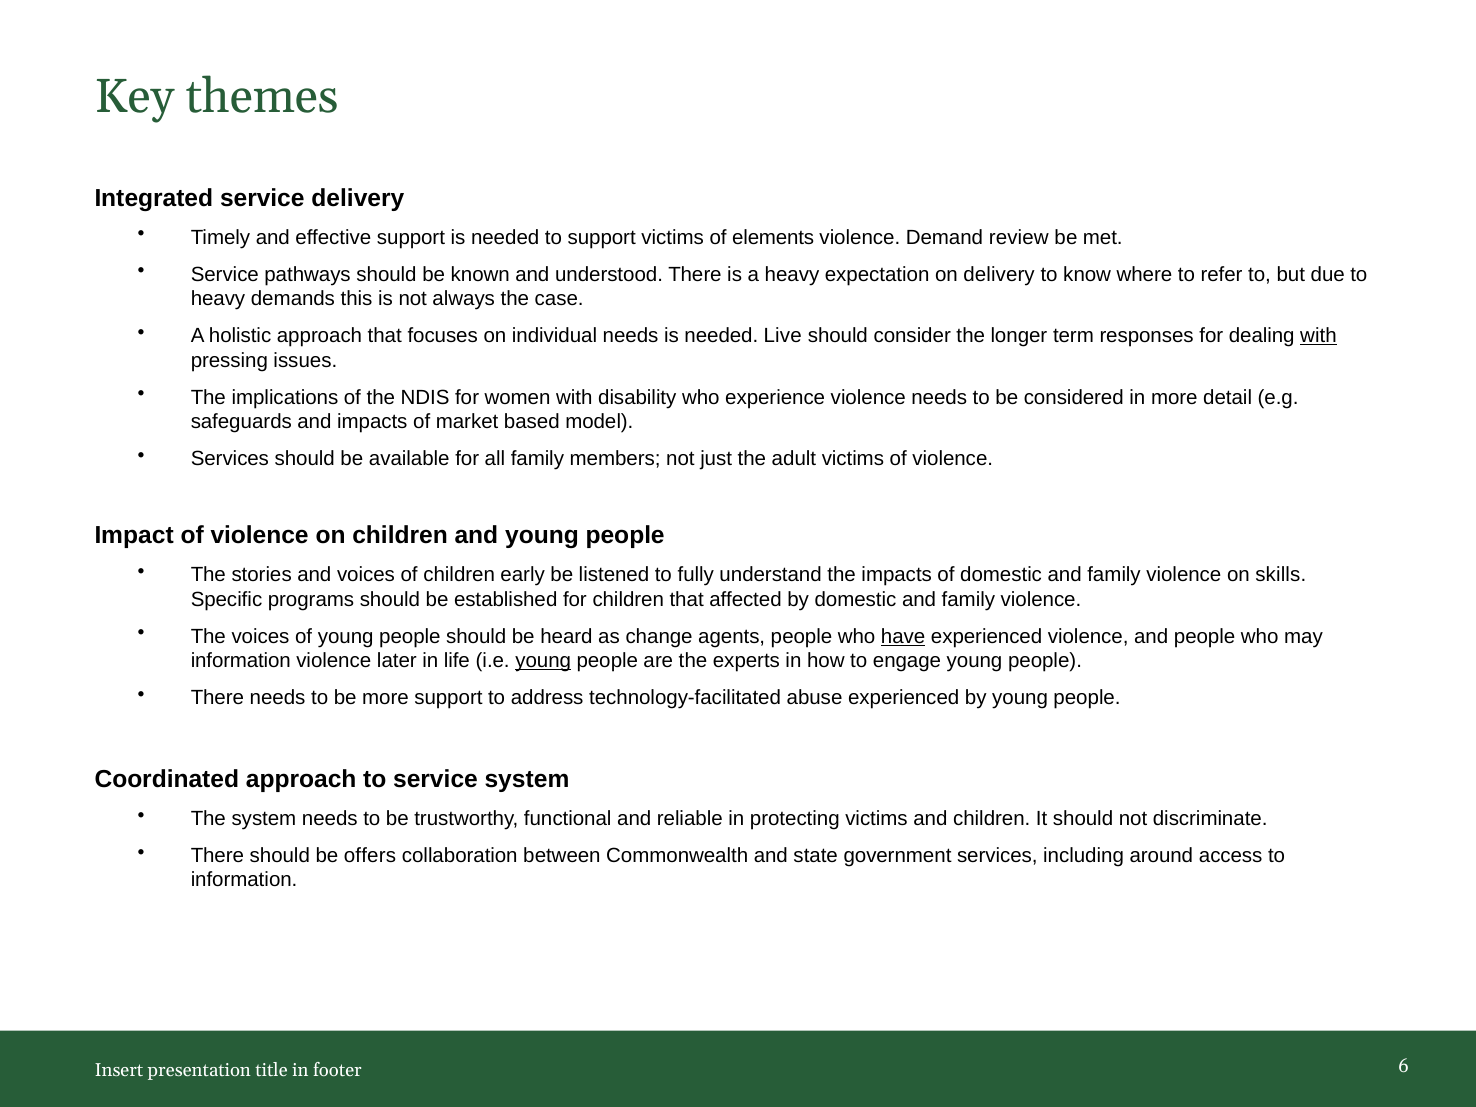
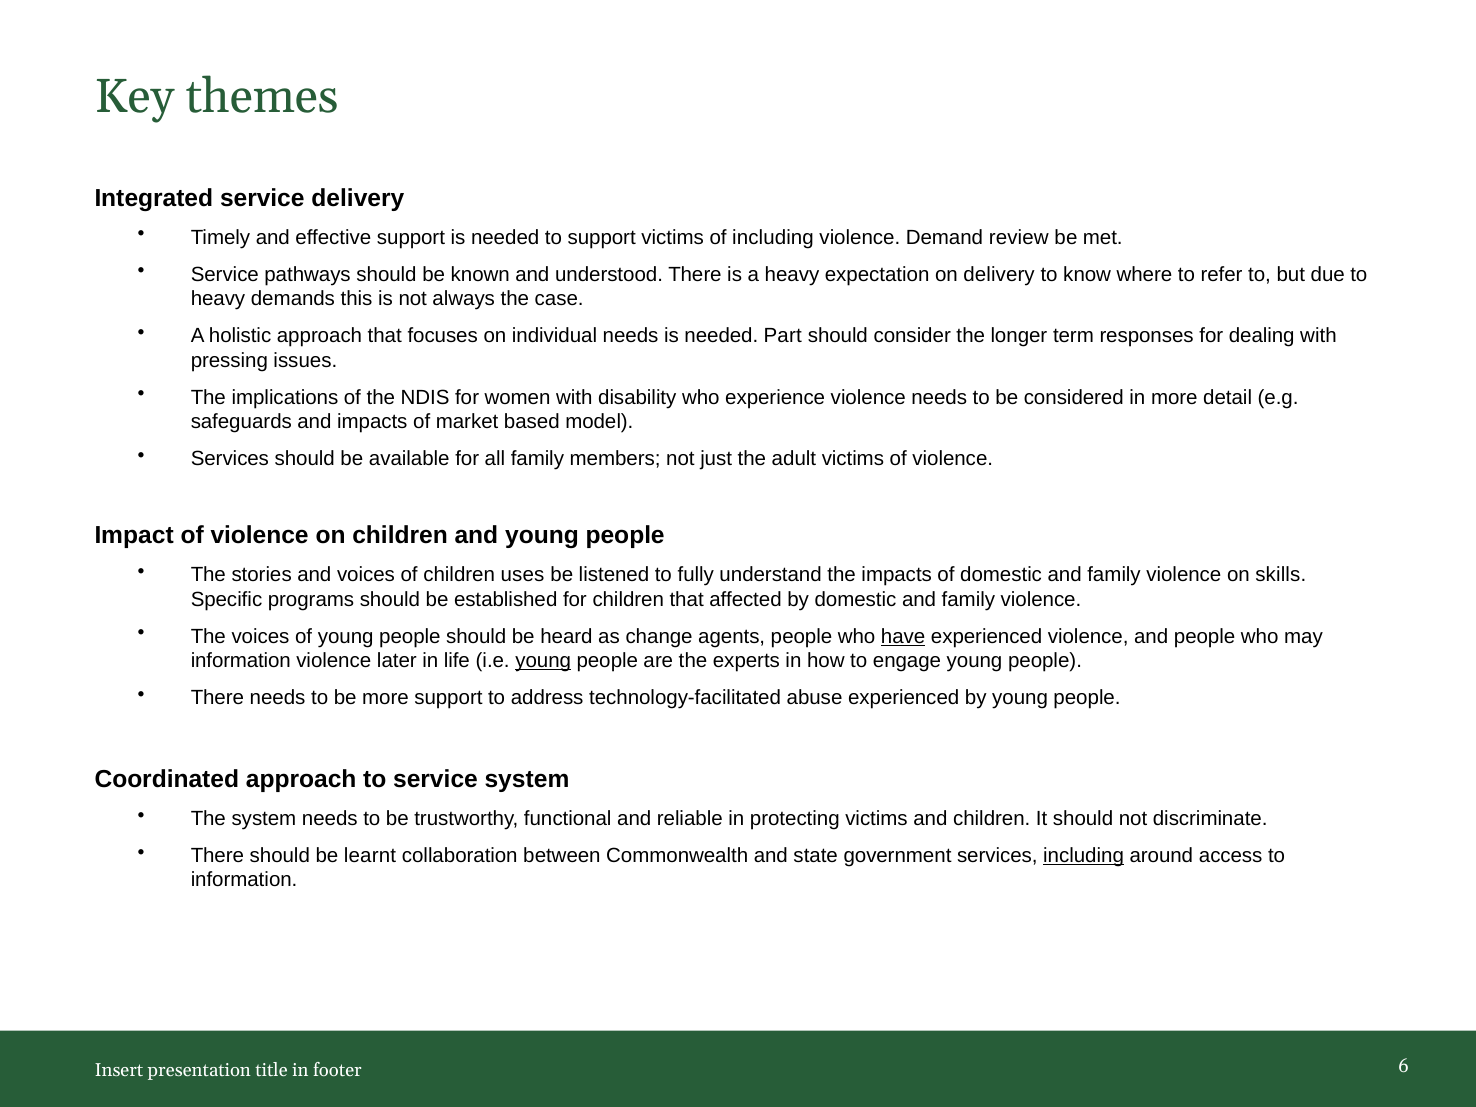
of elements: elements -> including (773, 237)
Live: Live -> Part (783, 336)
with underline: present -> none (1318, 336)
early: early -> uses (523, 575)
offers: offers -> learnt (370, 856)
including underline: none -> present (1084, 856)
